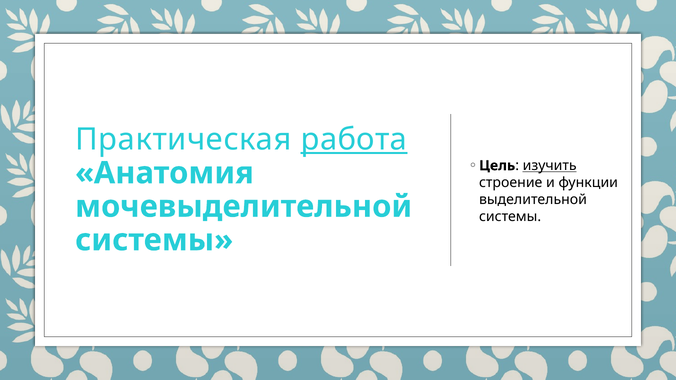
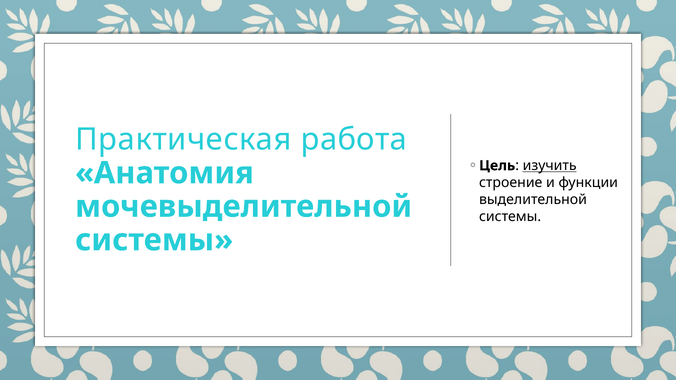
работа underline: present -> none (354, 140)
